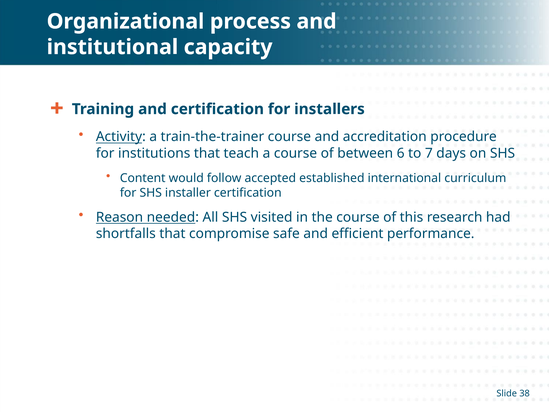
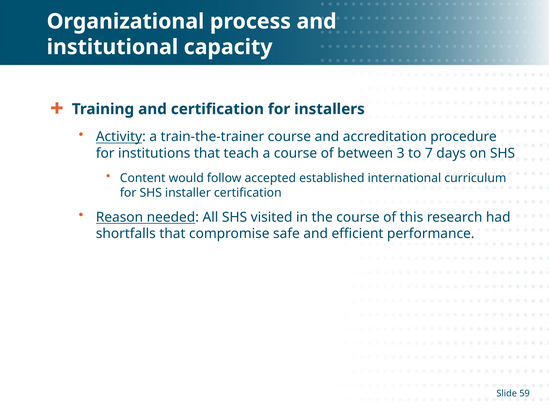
6: 6 -> 3 (401, 153)
38: 38 -> 59 (525, 393)
